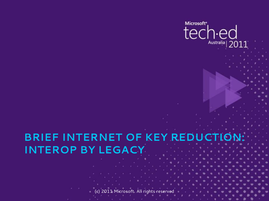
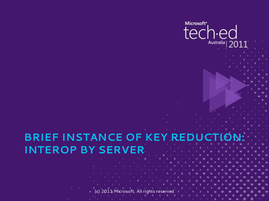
INTERNET: INTERNET -> INSTANCE (92, 138)
LEGACY: LEGACY -> SERVER (121, 151)
